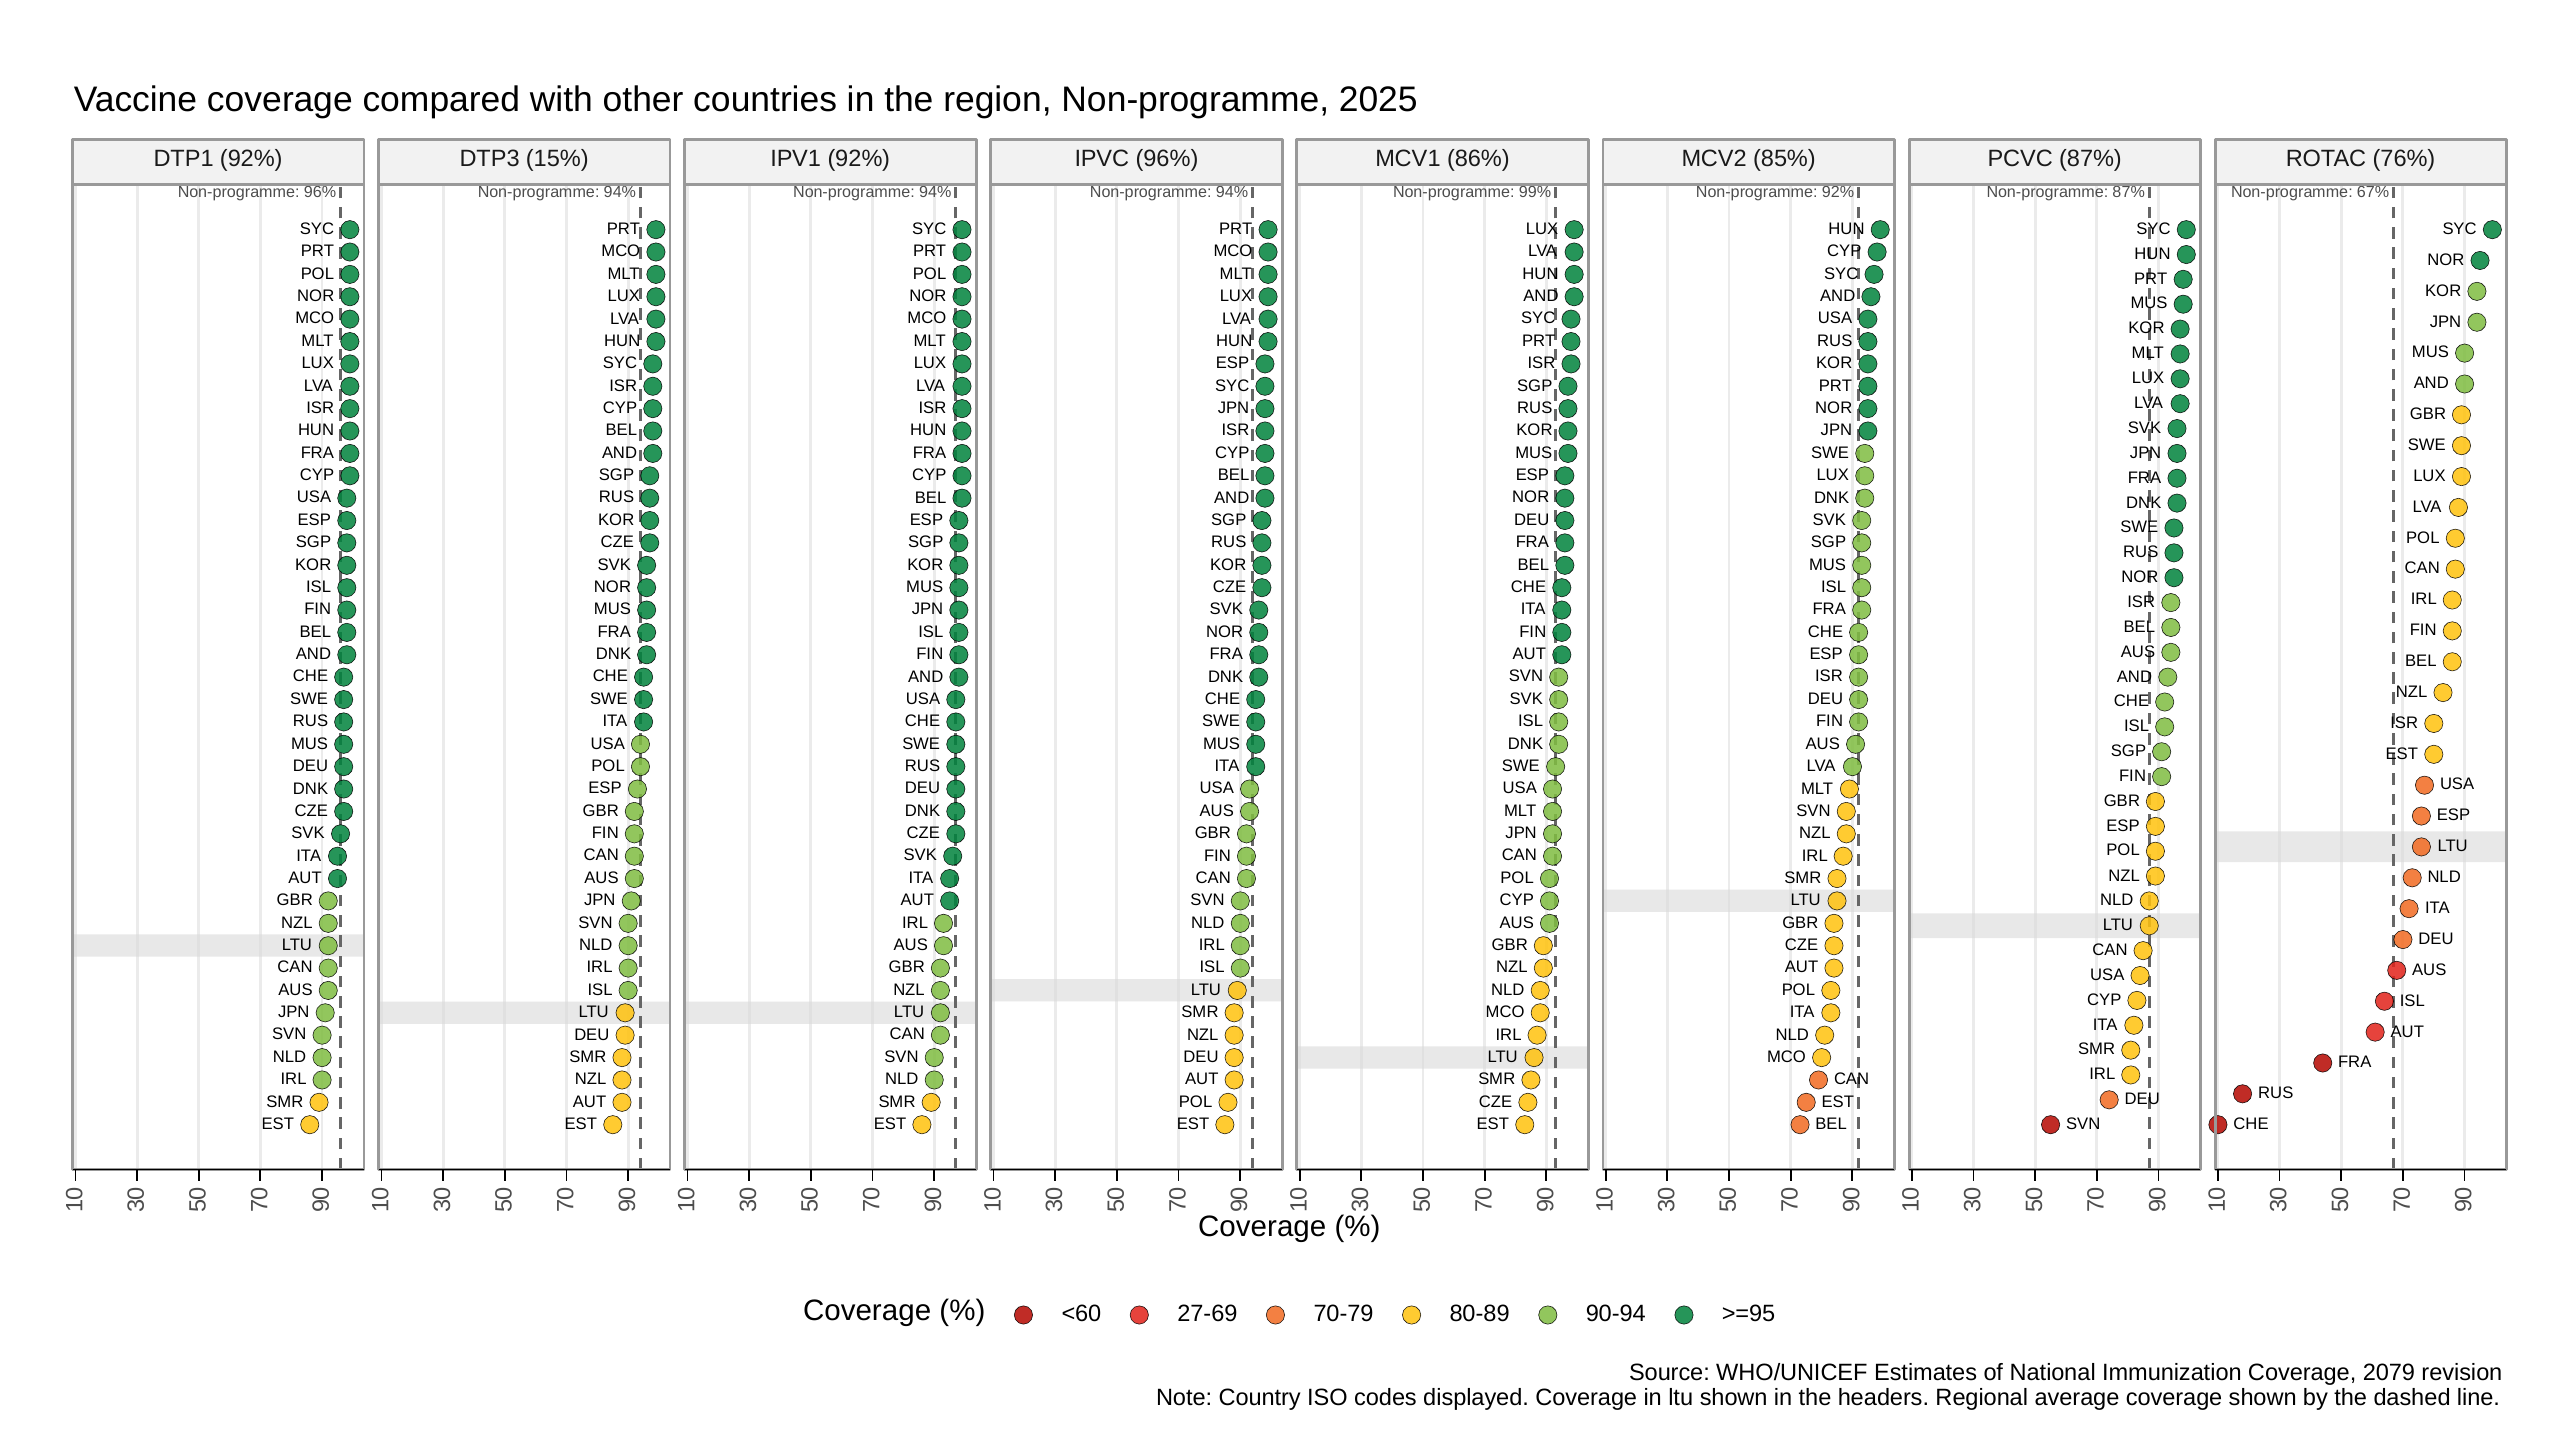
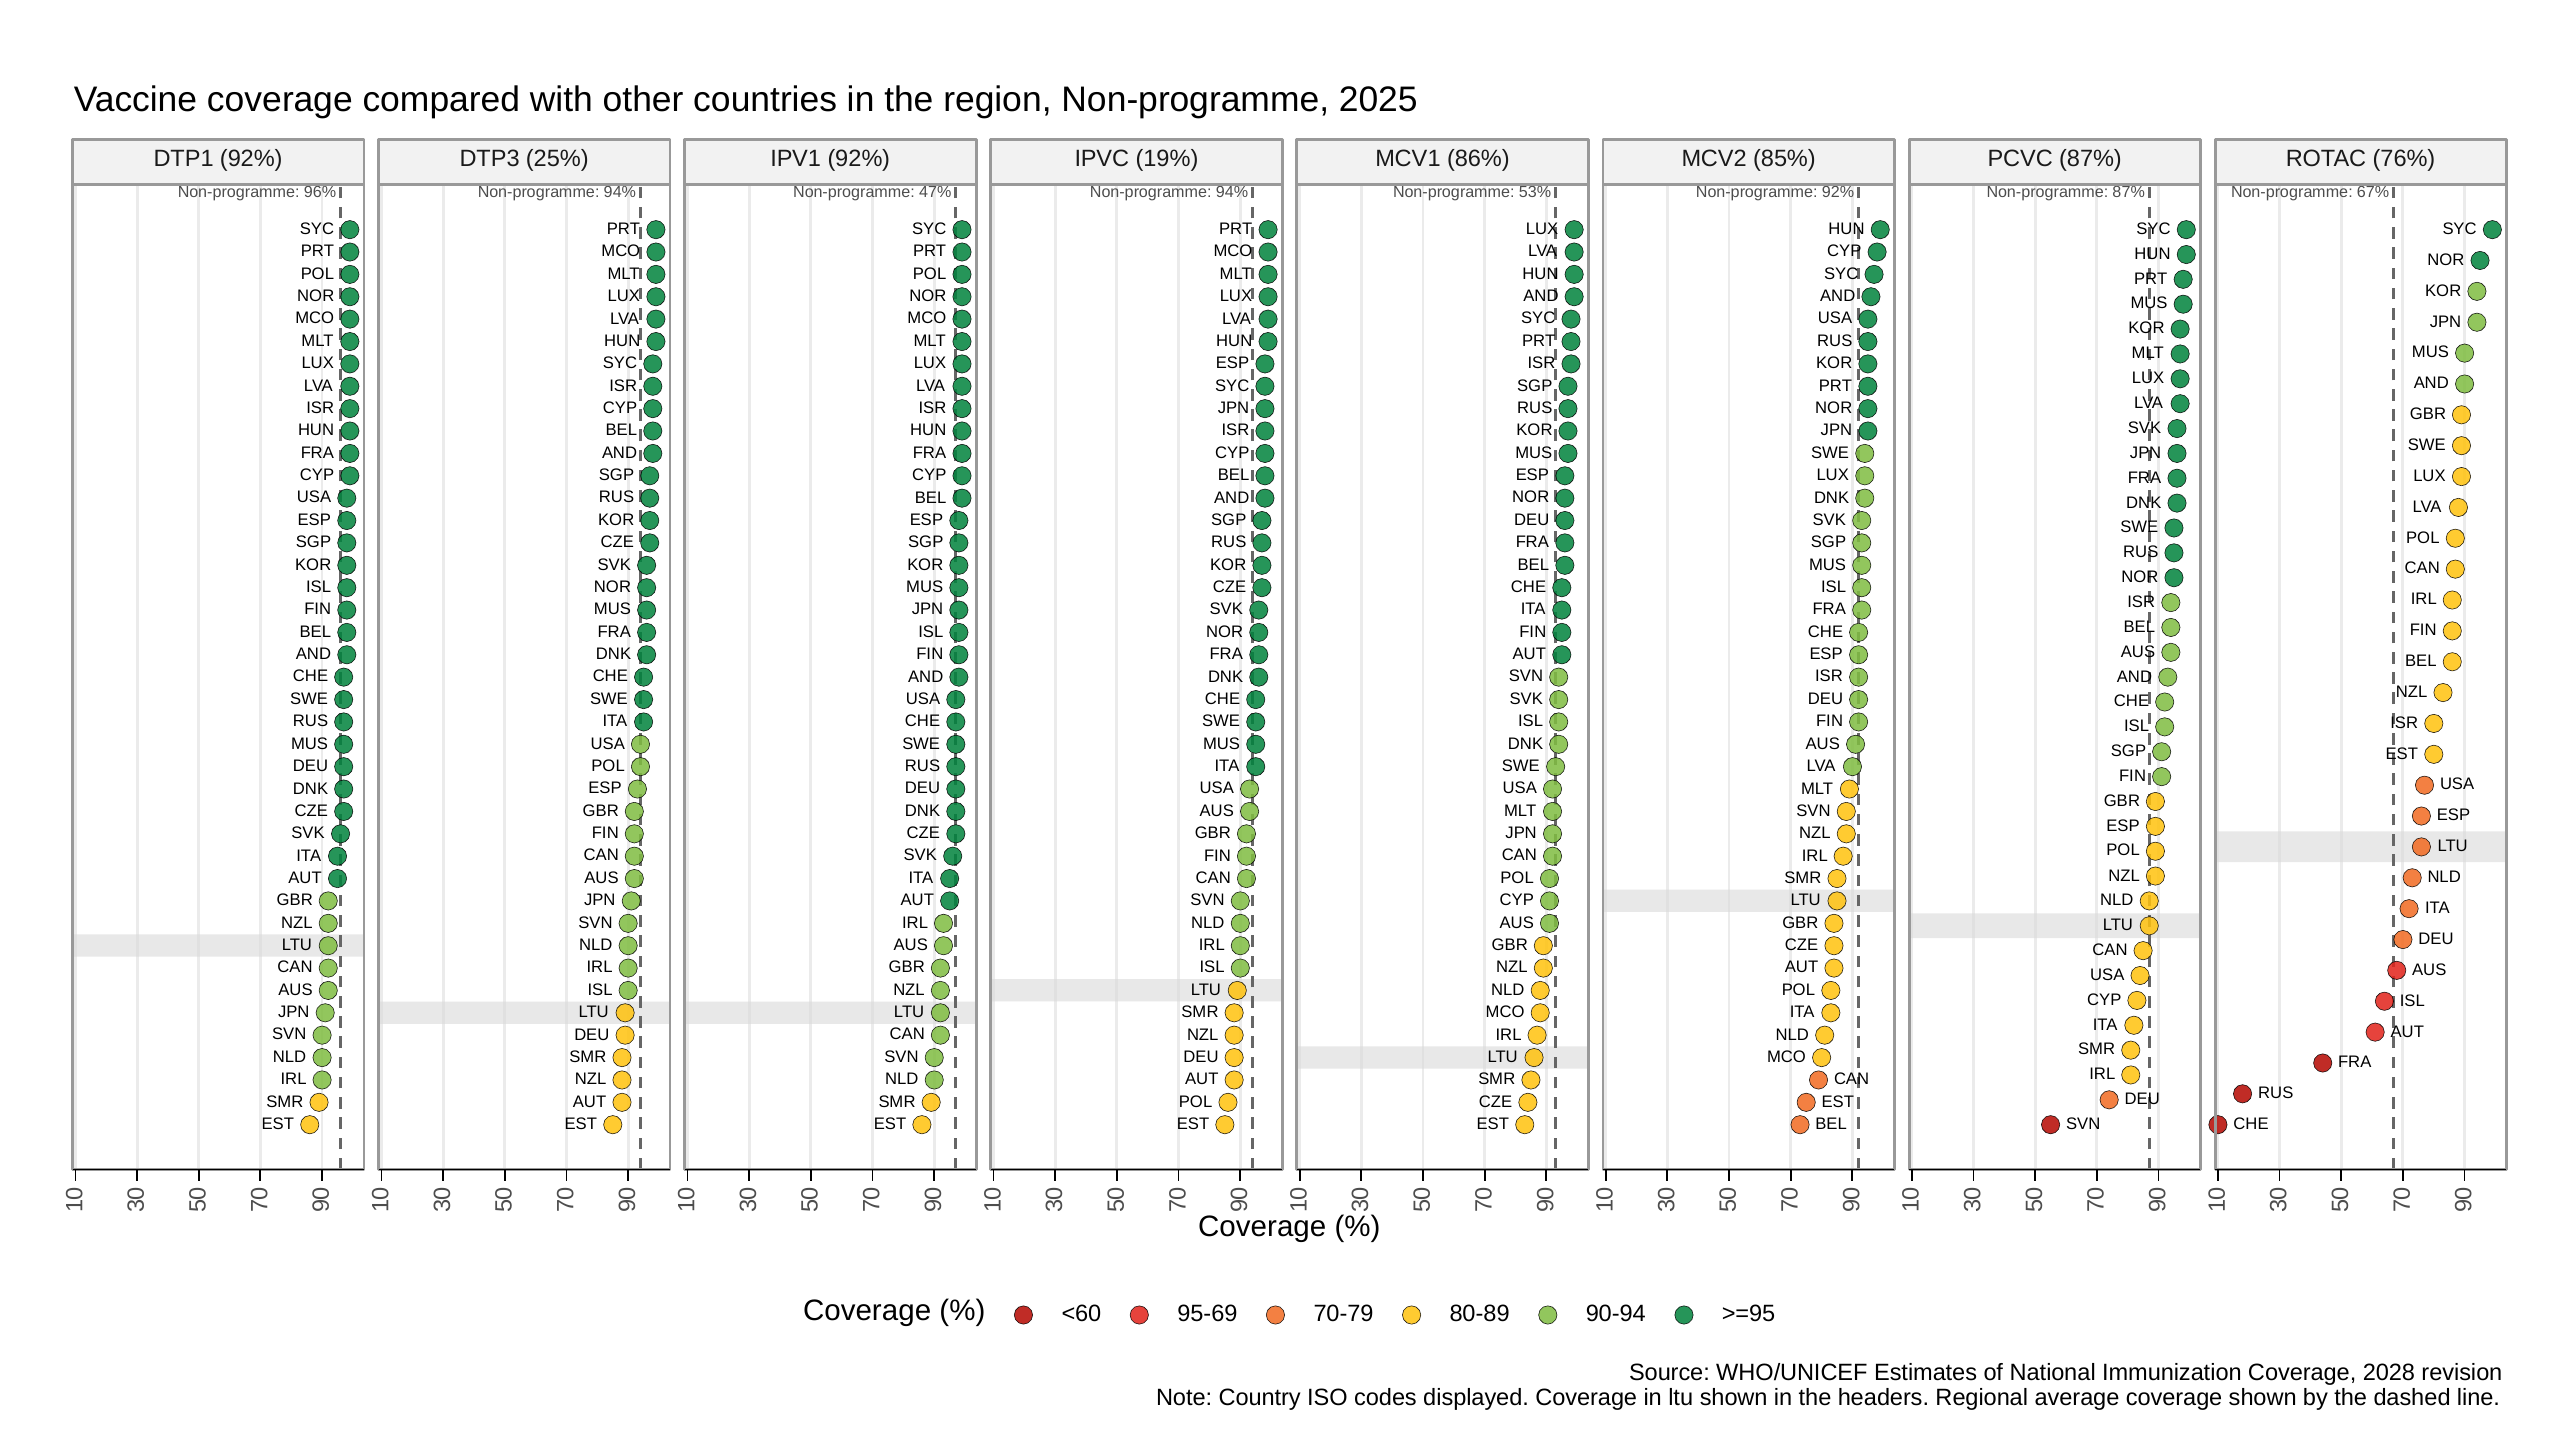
15%: 15% -> 25% (557, 159)
IPVC 96%: 96% -> 19% (1167, 159)
94%: 94% -> 47% (935, 192)
99%: 99% -> 53% (1535, 192)
27-69: 27-69 -> 95-69 (1207, 1314)
2079: 2079 -> 2028 (2389, 1373)
